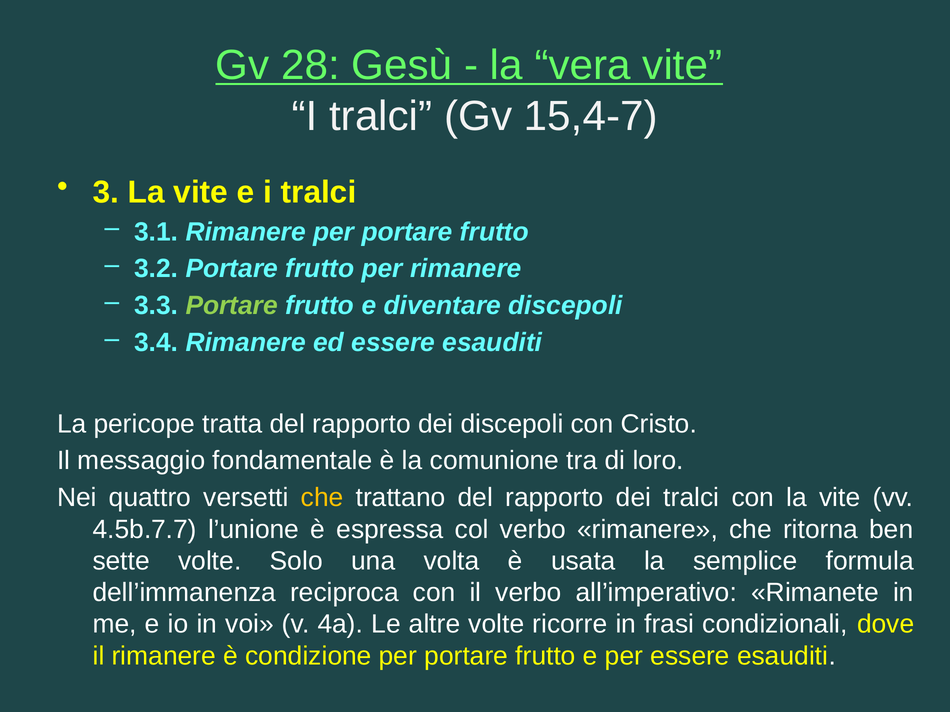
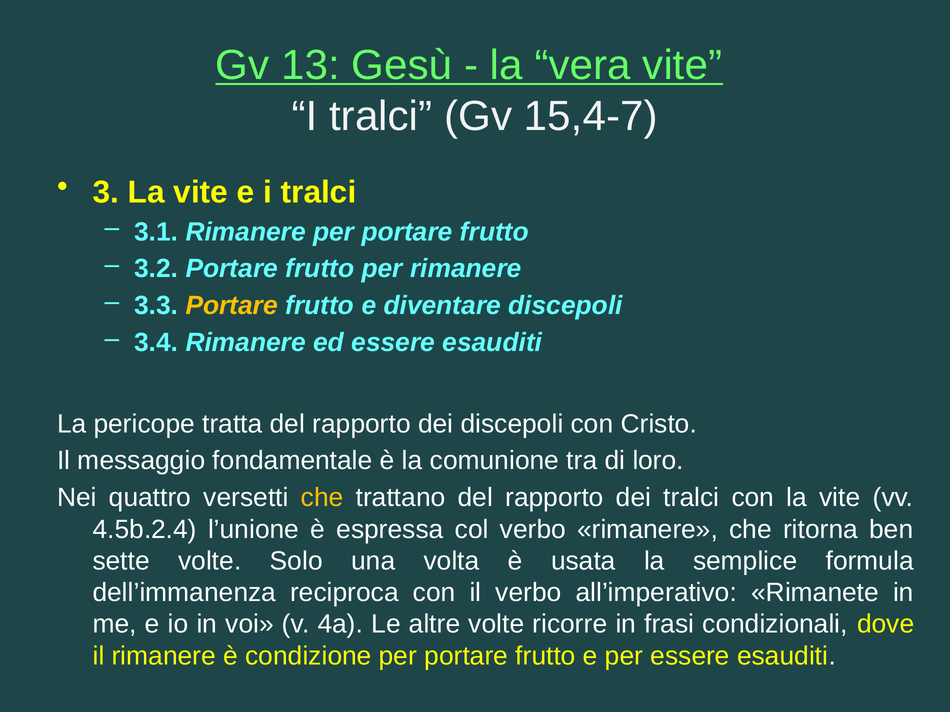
28: 28 -> 13 (310, 66)
Portare colour: light green -> yellow (232, 306)
4.5b.7.7: 4.5b.7.7 -> 4.5b.2.4 (145, 530)
